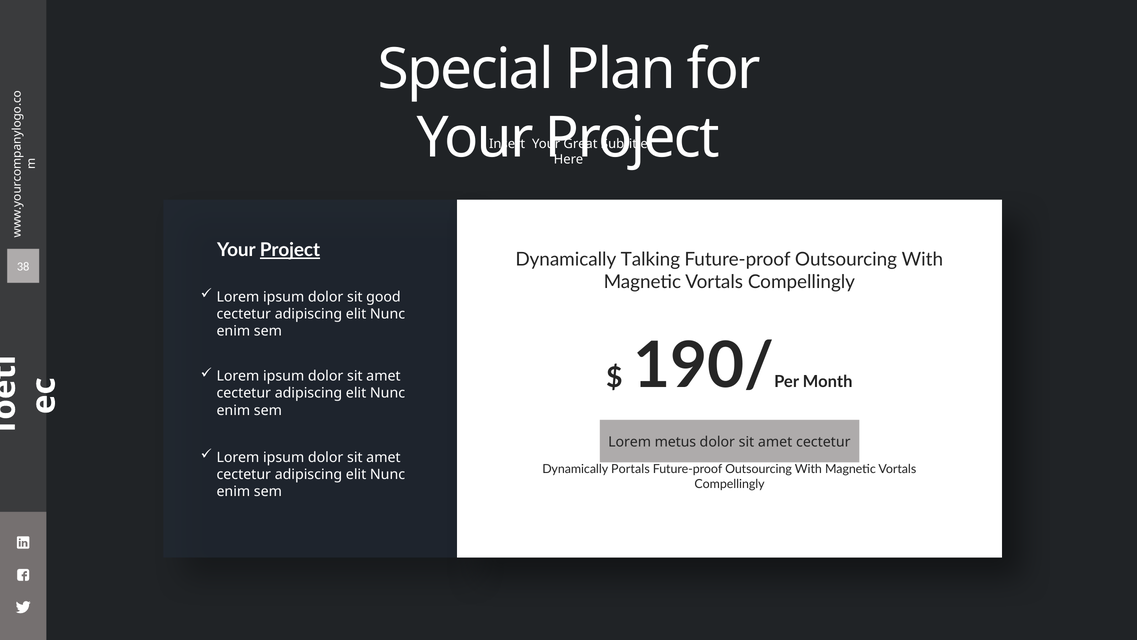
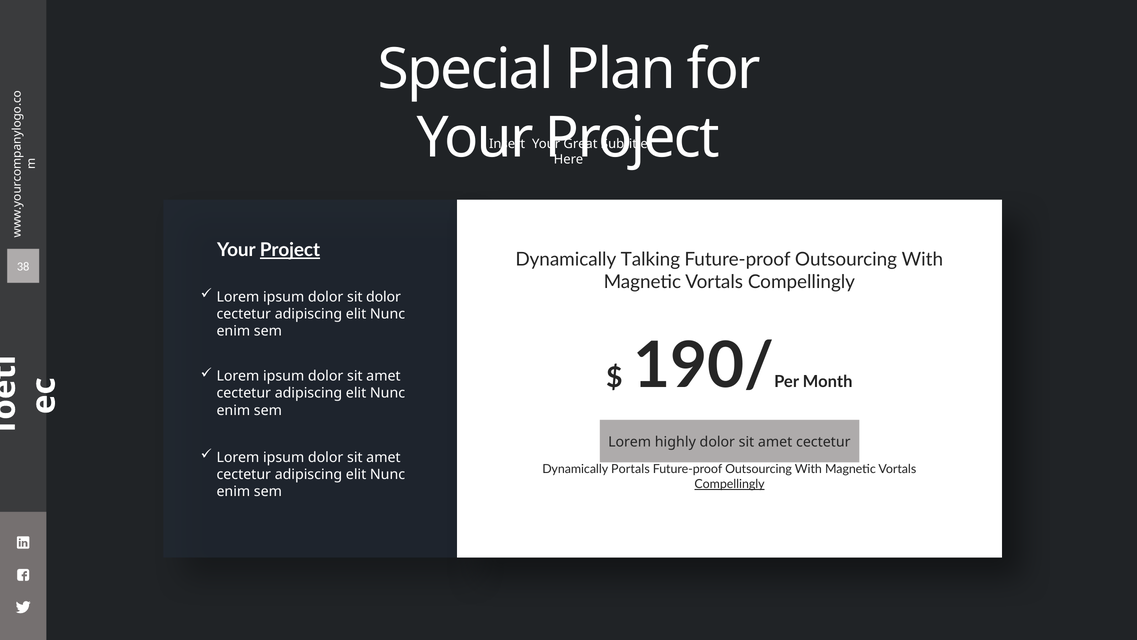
sit good: good -> dolor (383, 297)
metus: metus -> highly (675, 442)
Compellingly underline: none -> present (730, 484)
